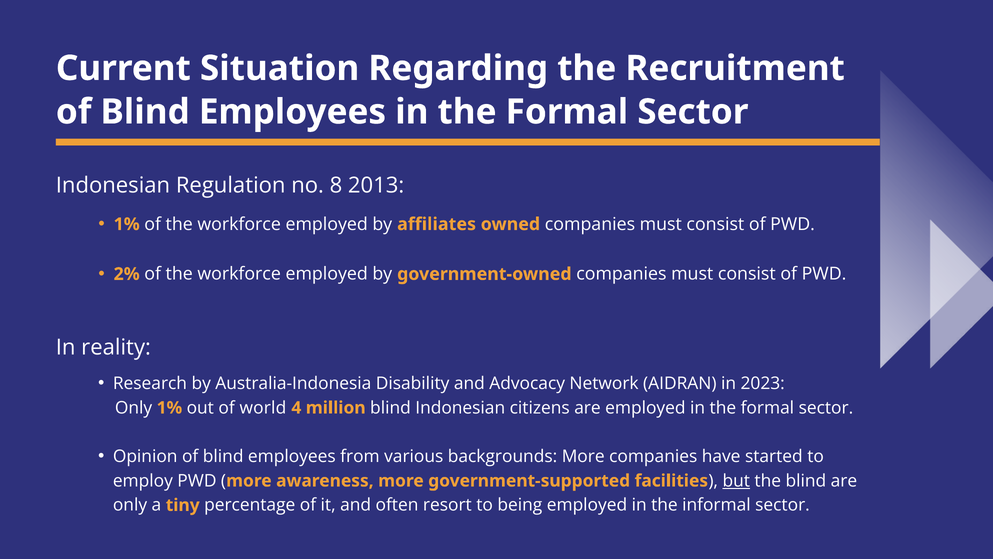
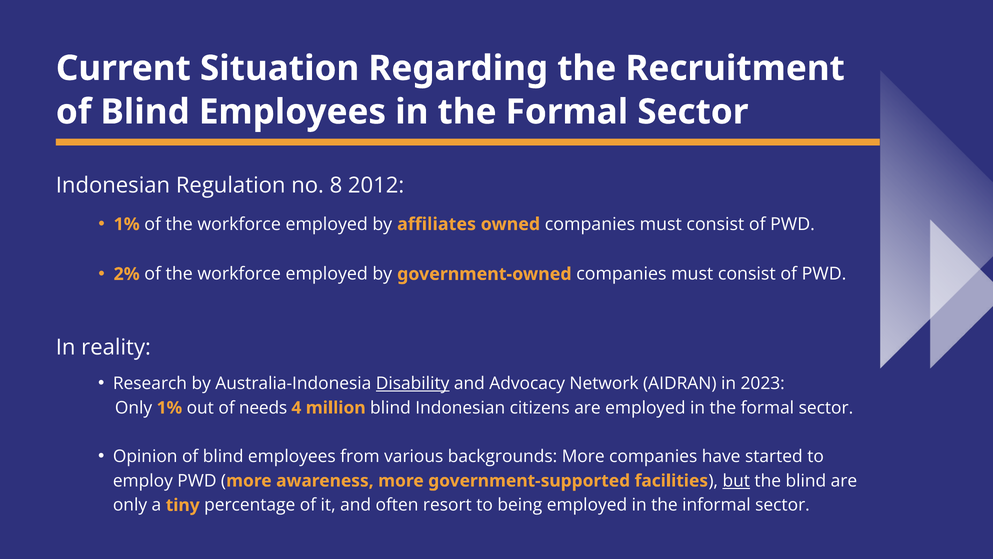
2013: 2013 -> 2012 (376, 185)
Disability underline: none -> present (413, 383)
world: world -> needs (263, 408)
